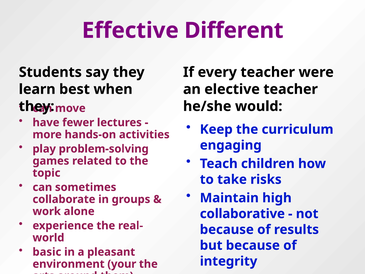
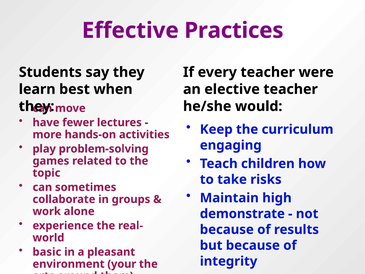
Different: Different -> Practices (234, 30)
collaborative: collaborative -> demonstrate (242, 214)
